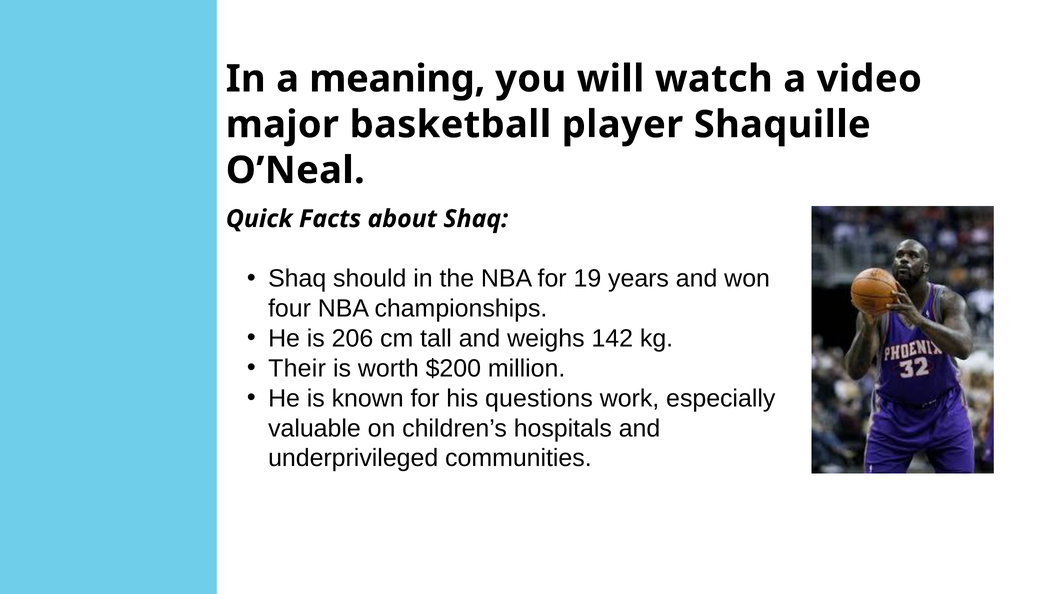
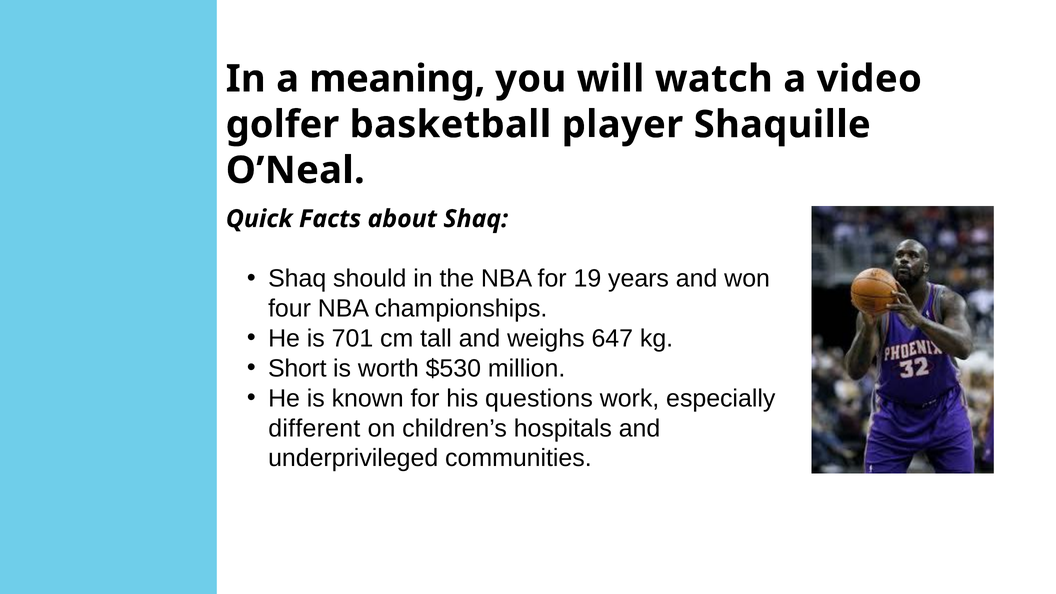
major: major -> golfer (282, 125)
206: 206 -> 701 (352, 339)
142: 142 -> 647 (612, 339)
Their: Their -> Short (297, 368)
$200: $200 -> $530 (453, 368)
valuable: valuable -> different (314, 428)
